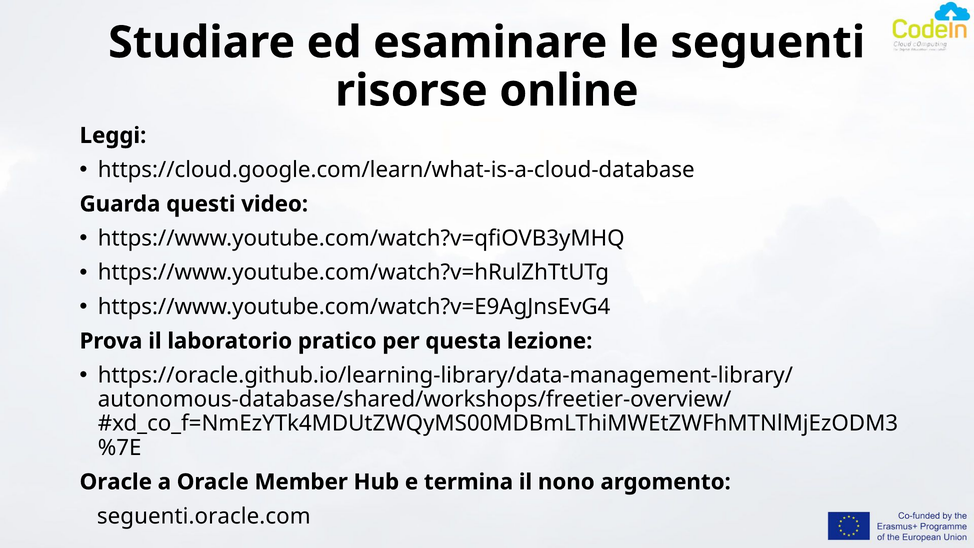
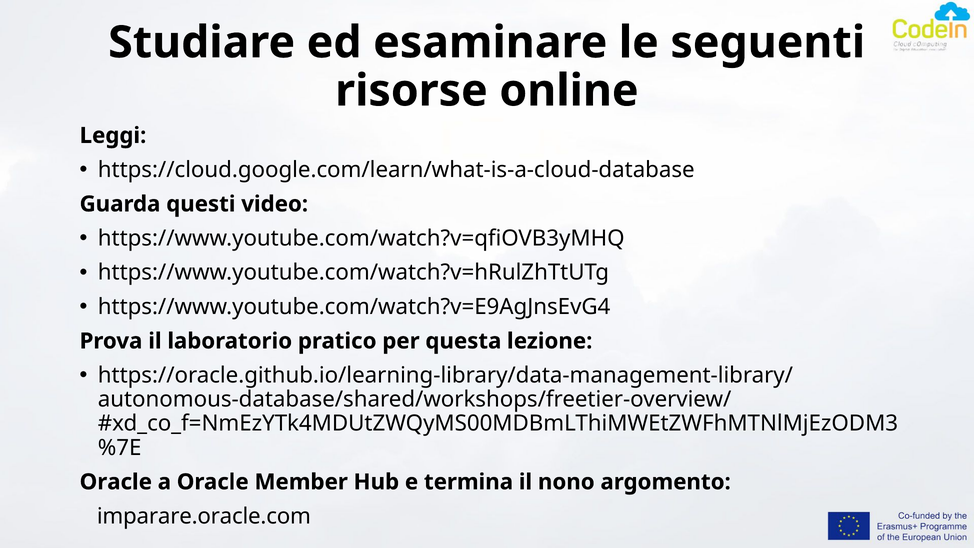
seguenti.oracle.com: seguenti.oracle.com -> imparare.oracle.com (204, 516)
